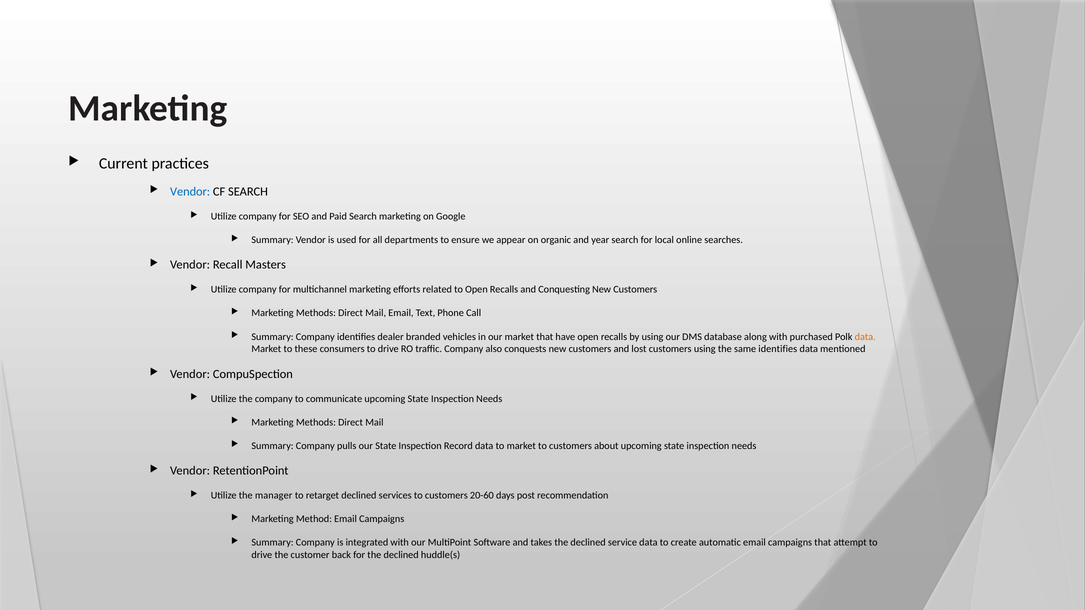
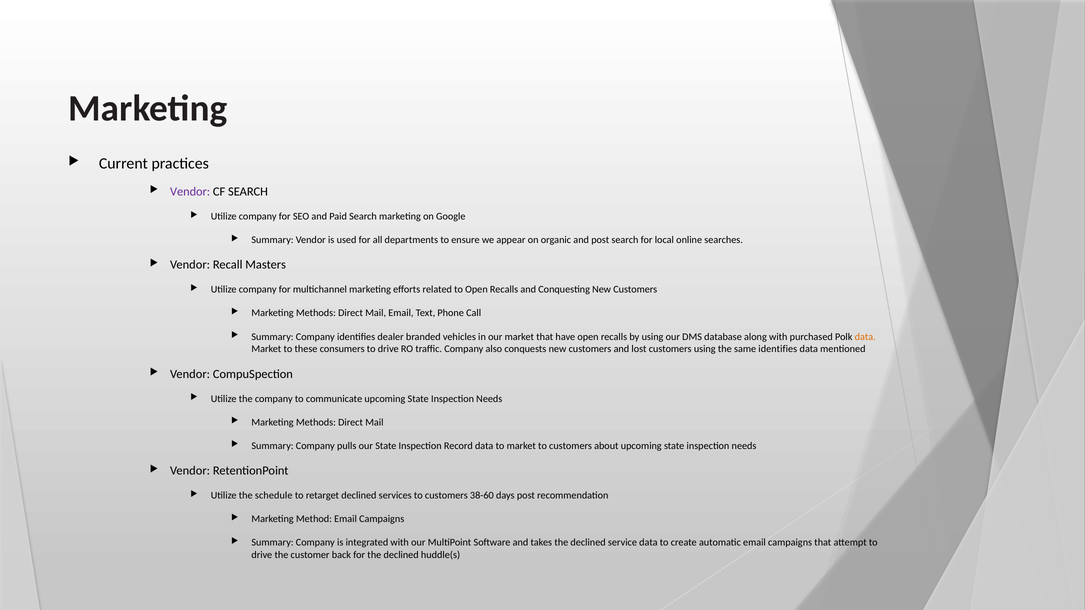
Vendor colour: blue -> purple (190, 192)
and year: year -> post (600, 240)
manager: manager -> schedule (274, 496)
20-60: 20-60 -> 38-60 (482, 496)
